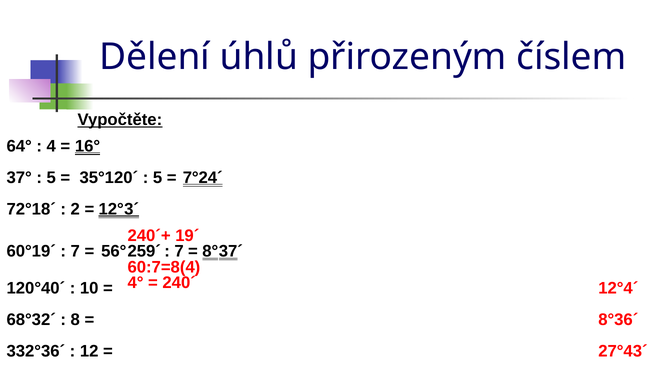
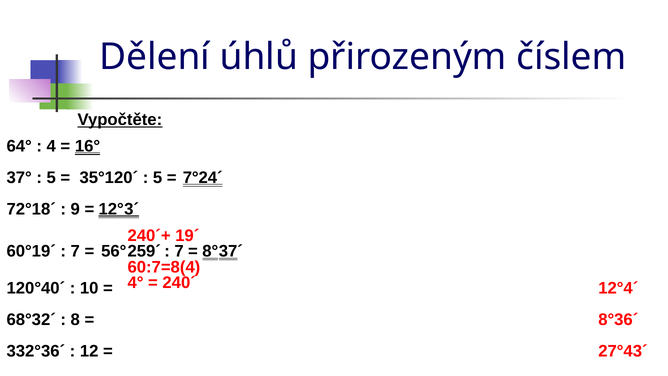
2: 2 -> 9 (75, 209)
